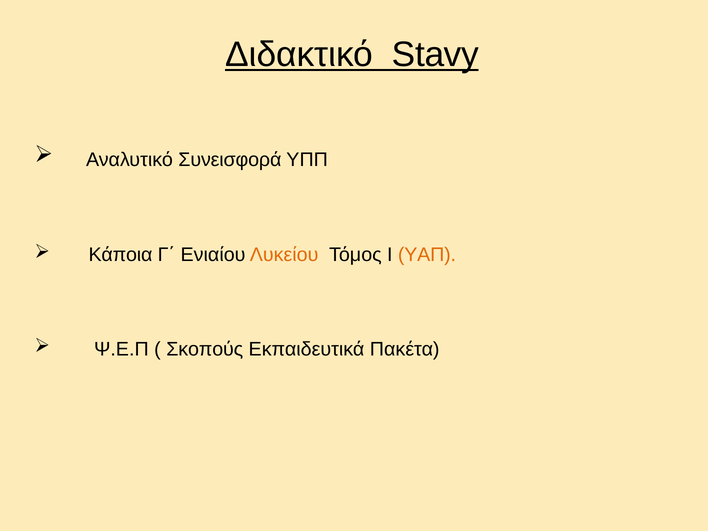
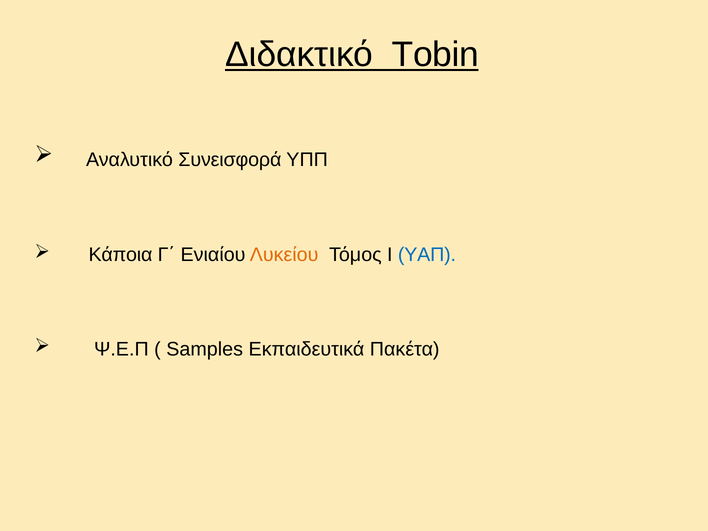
Stavy: Stavy -> Tobin (435, 54)
ΥΑΠ colour: orange -> blue (427, 255)
Σκοπούς: Σκοπούς -> Samples (205, 349)
